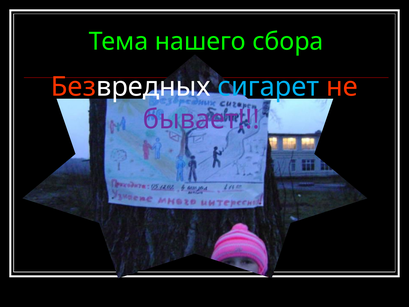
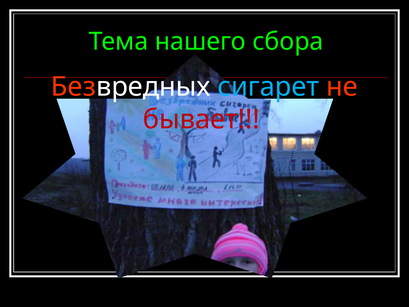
бывает colour: purple -> red (201, 119)
